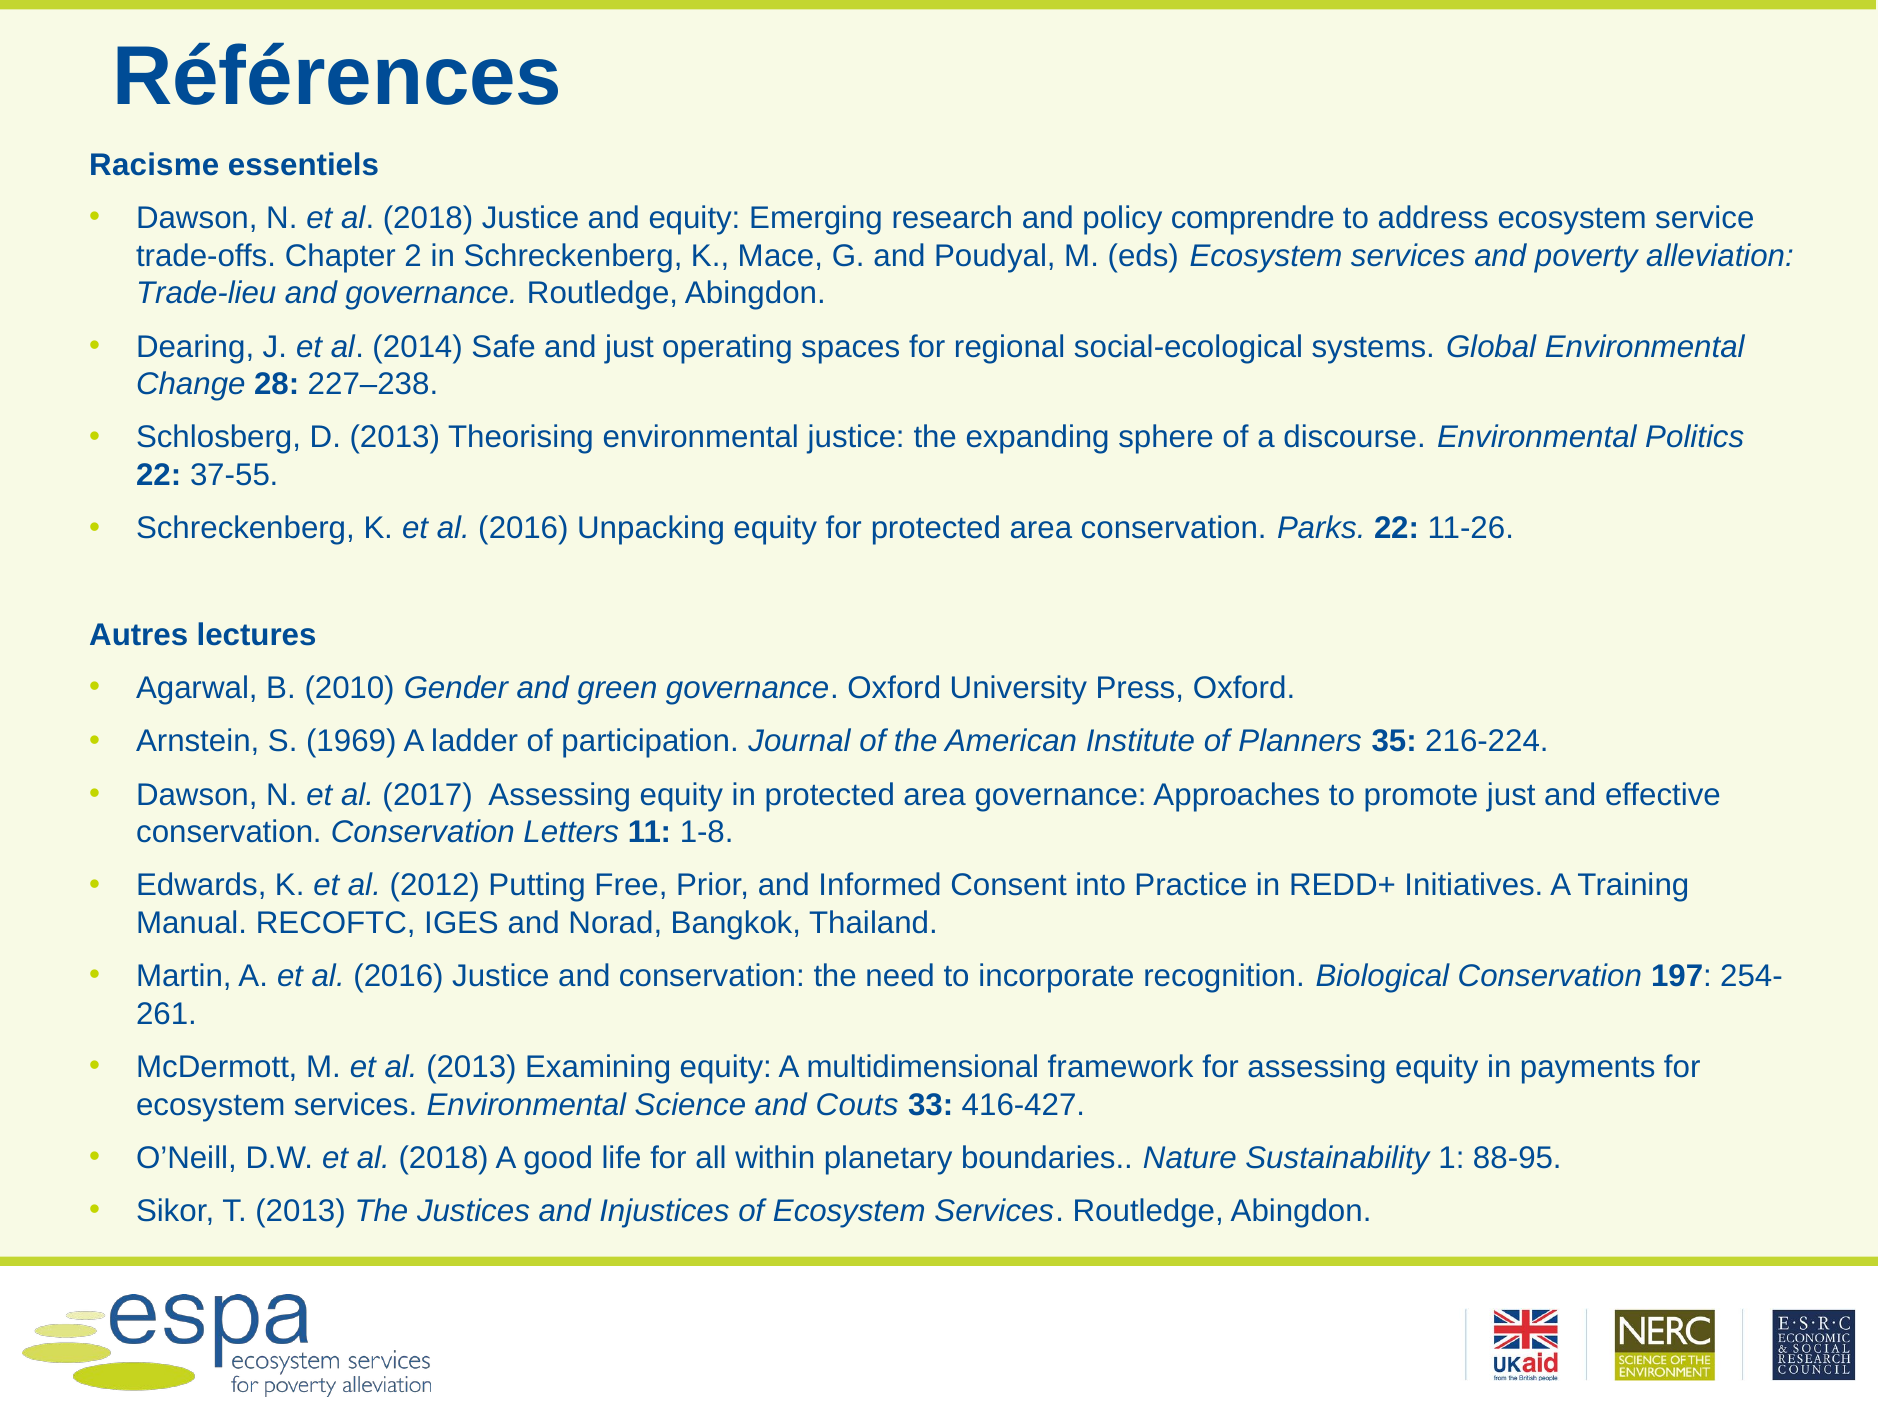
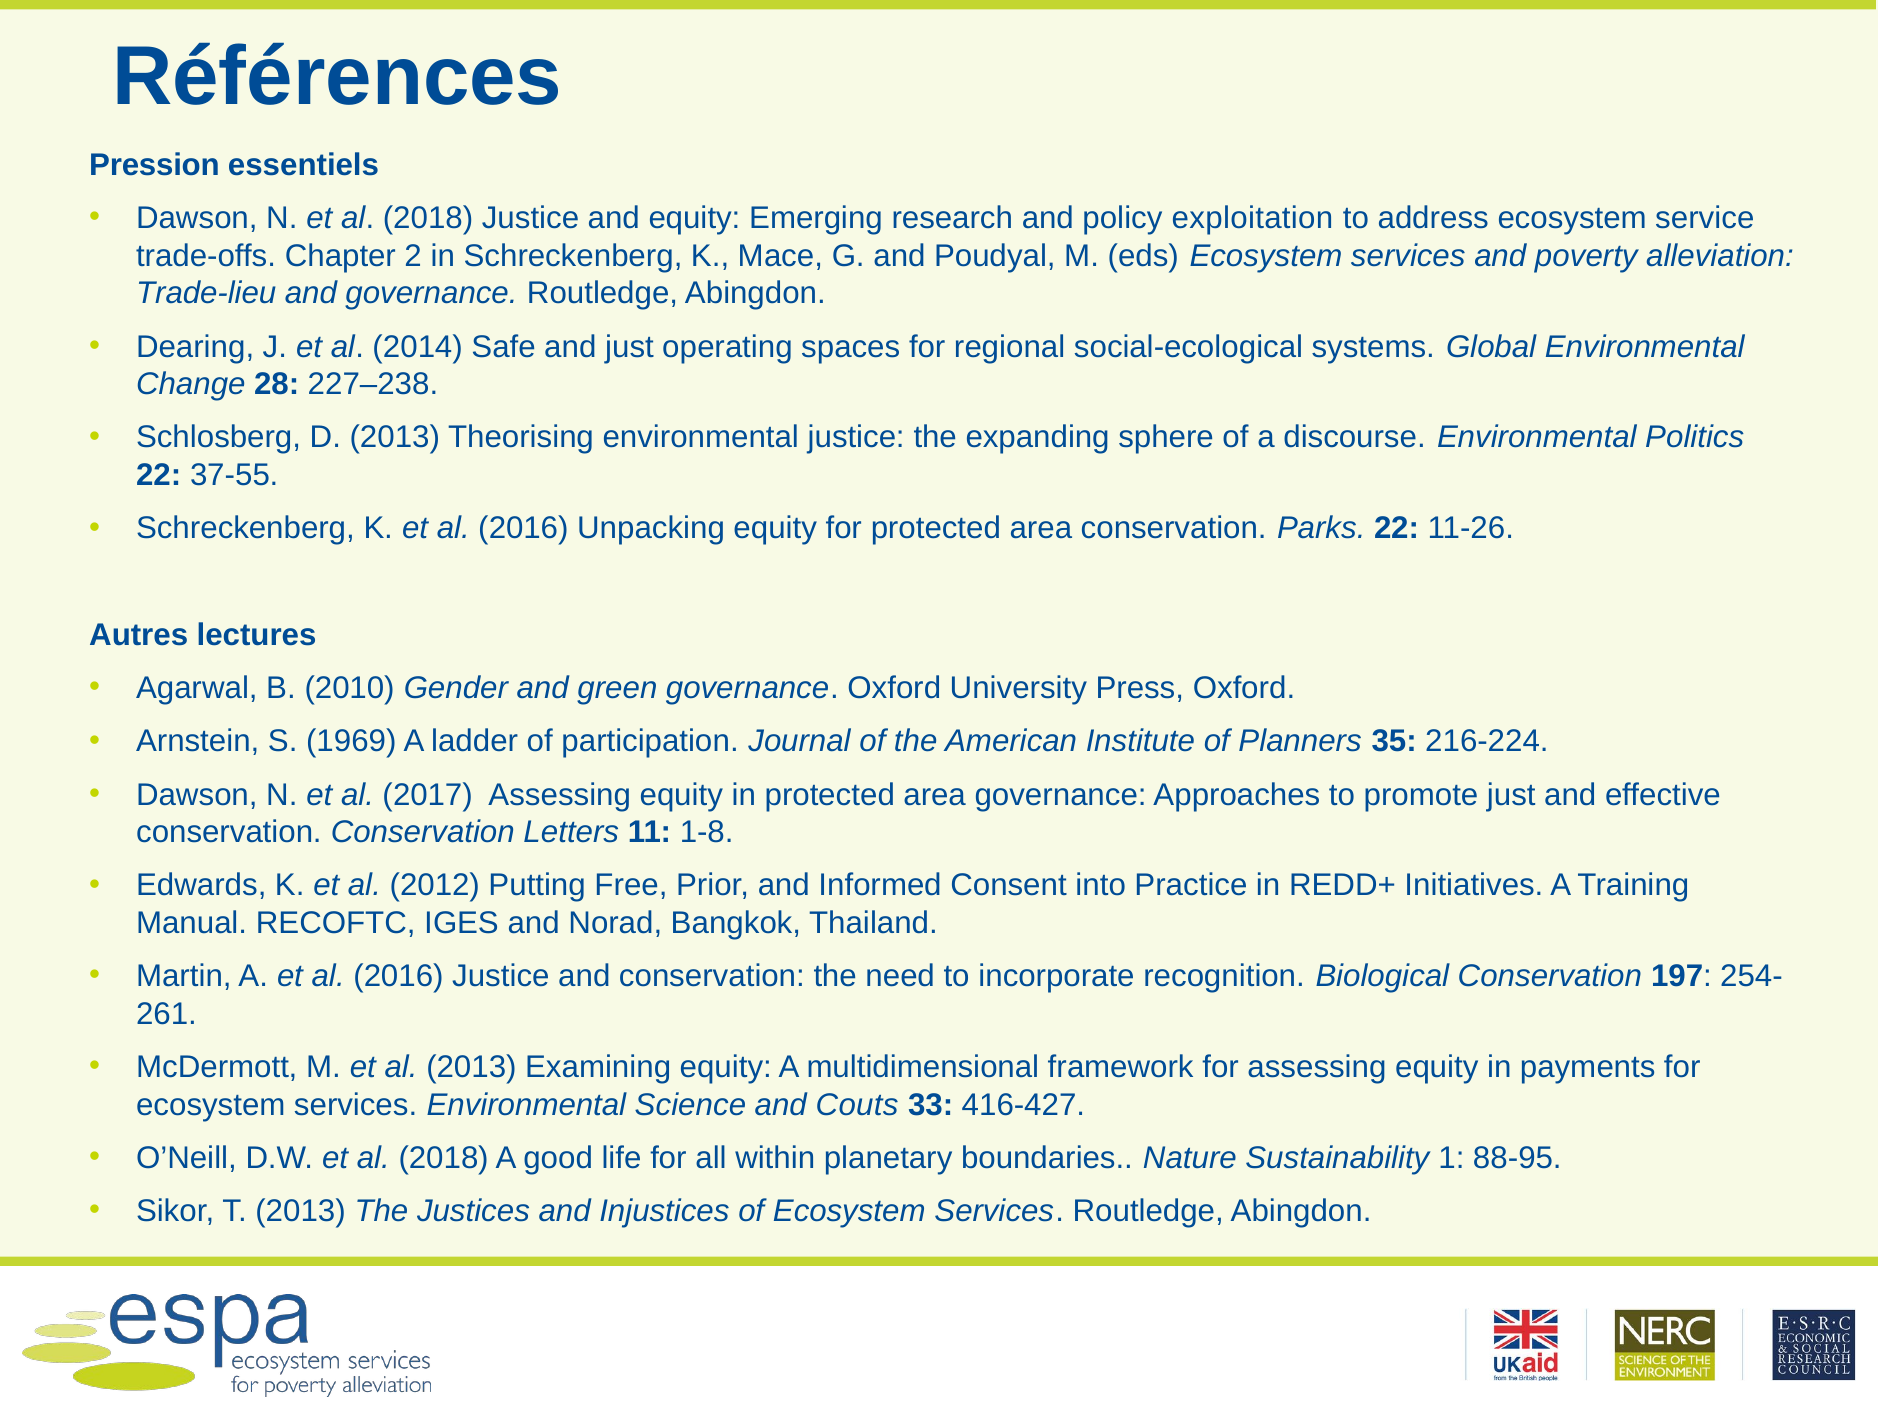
Racisme: Racisme -> Pression (154, 165)
comprendre: comprendre -> exploitation (1252, 218)
